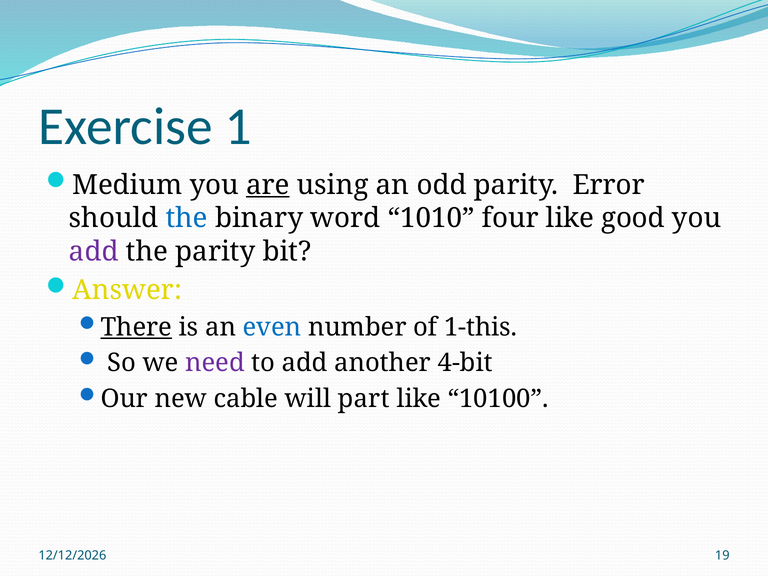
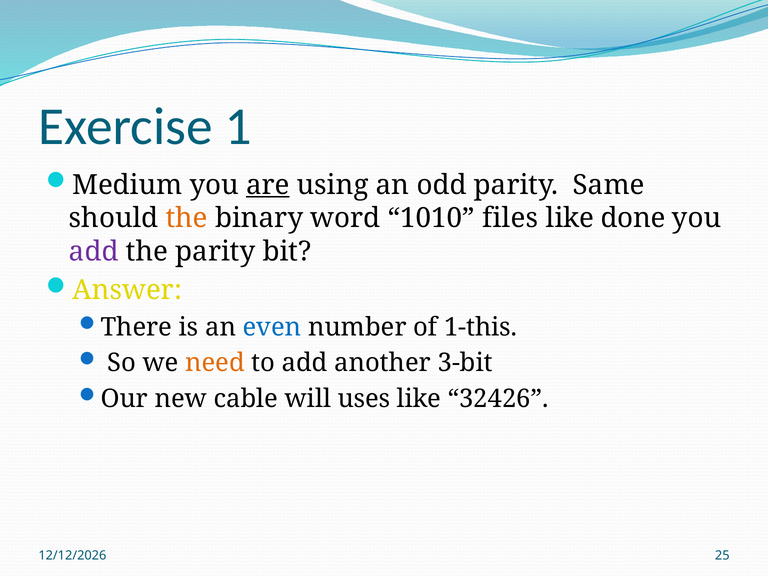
Error: Error -> Same (609, 185)
the colour: blue -> orange (187, 218)
four: four -> files (510, 218)
good: good -> done (633, 218)
There underline: present -> none (136, 327)
need colour: purple -> orange (215, 363)
4-bit: 4-bit -> 3-bit (465, 363)
part: part -> uses (364, 399)
10100: 10100 -> 32426 (498, 399)
19: 19 -> 25 (722, 556)
